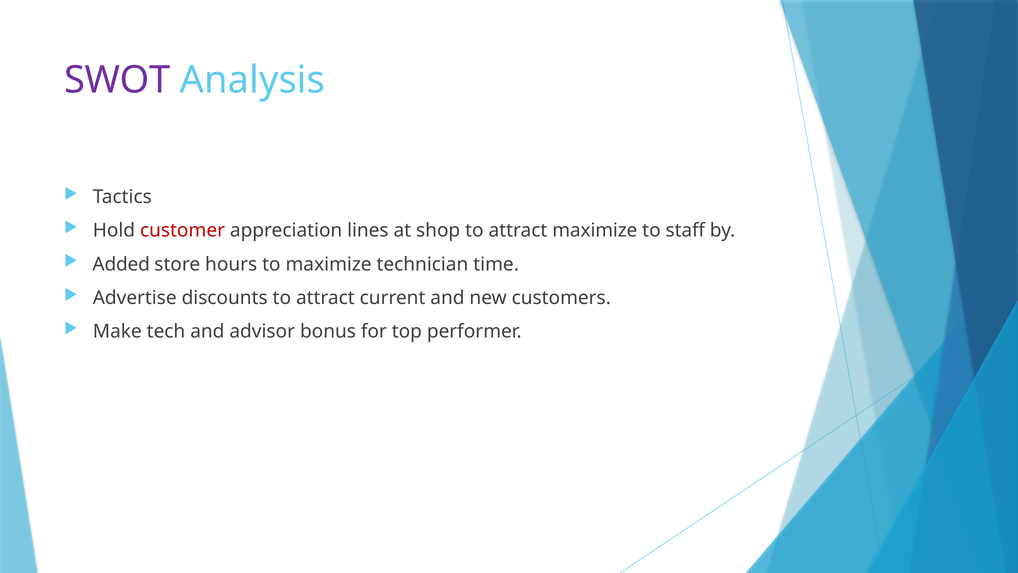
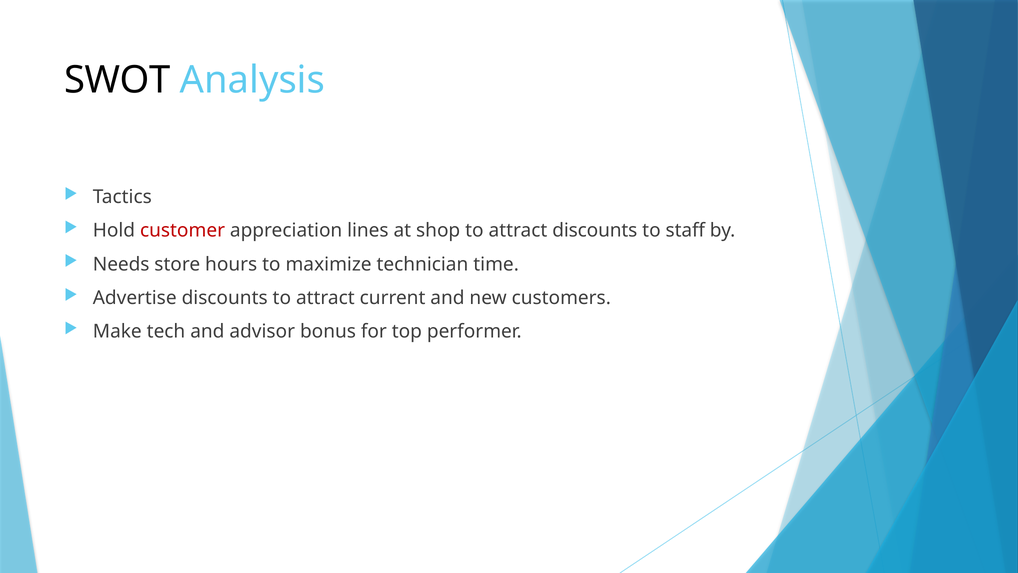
SWOT colour: purple -> black (117, 80)
attract maximize: maximize -> discounts (595, 231)
Added: Added -> Needs (121, 264)
